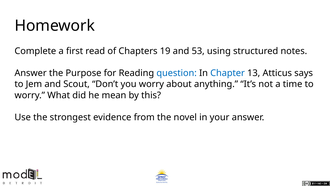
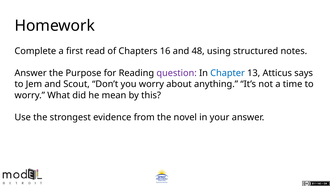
19: 19 -> 16 (165, 51)
53: 53 -> 48 (198, 51)
question colour: blue -> purple (177, 73)
